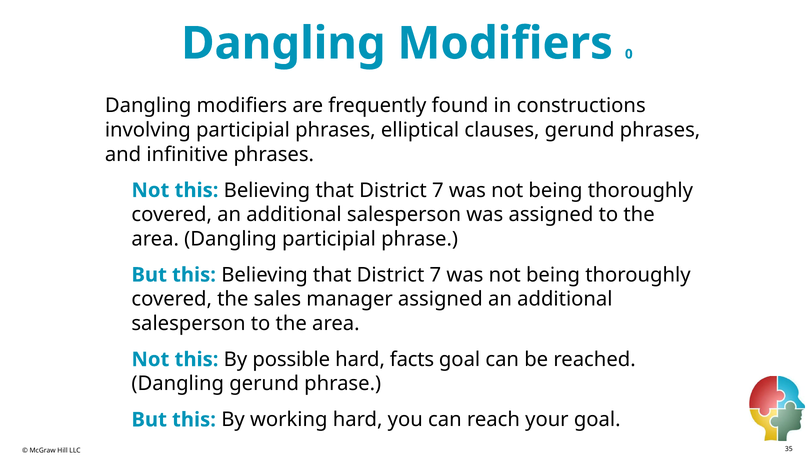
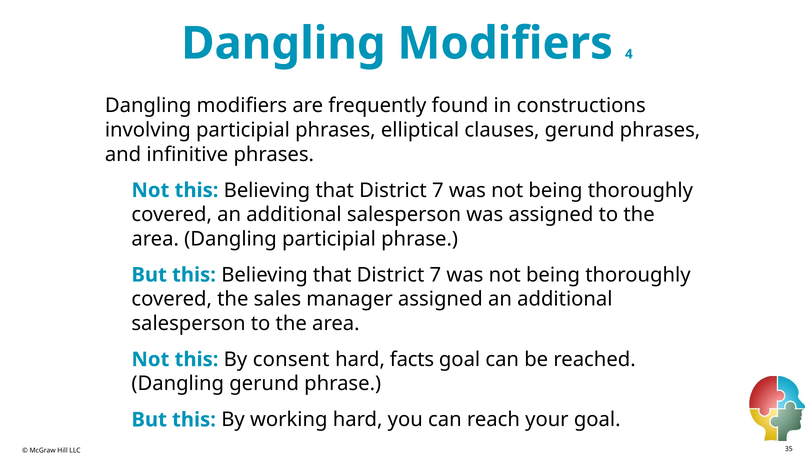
0: 0 -> 4 (629, 54)
possible: possible -> consent (291, 359)
